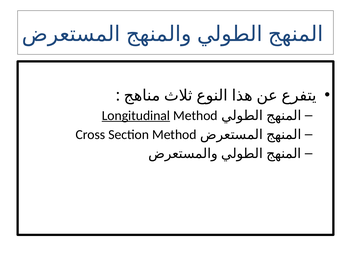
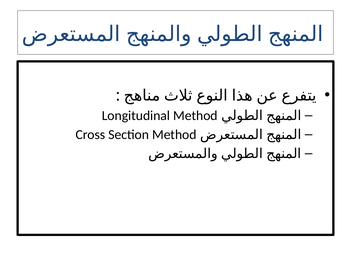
Longitudinal underline: present -> none (136, 116)
